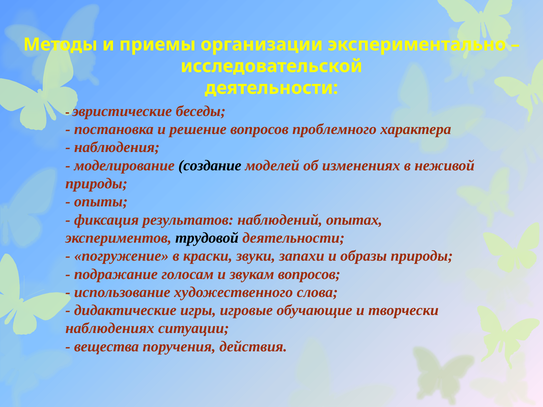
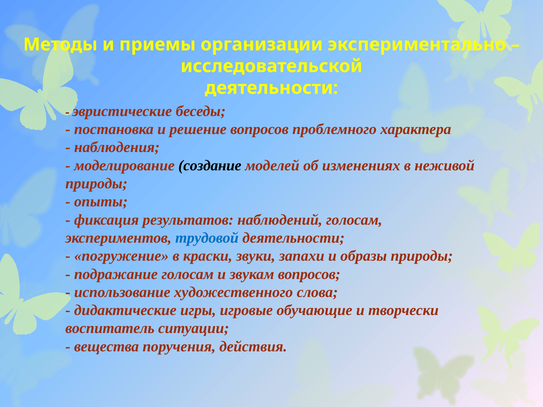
наблюдений опытах: опытах -> голосам (354, 220)
трудовой colour: black -> blue (207, 238)
наблюдениях: наблюдениях -> воспитатель (110, 329)
